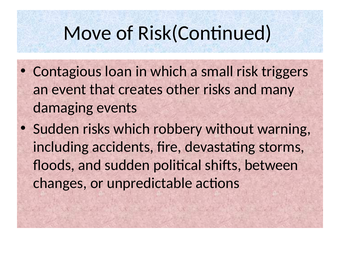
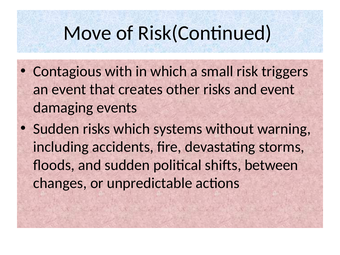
loan: loan -> with (119, 71)
and many: many -> event (277, 89)
robbery: robbery -> systems (178, 129)
